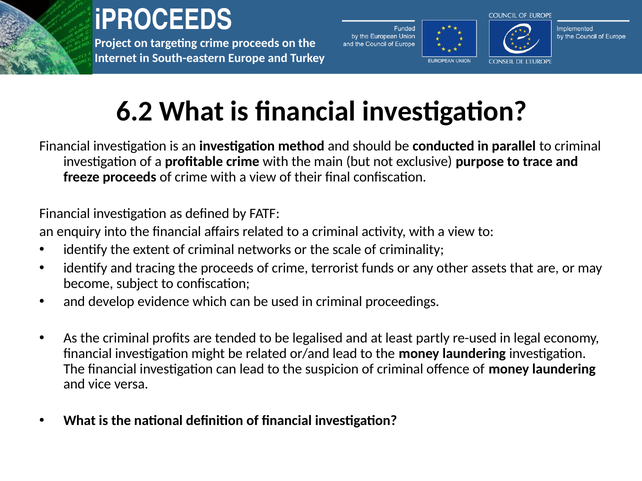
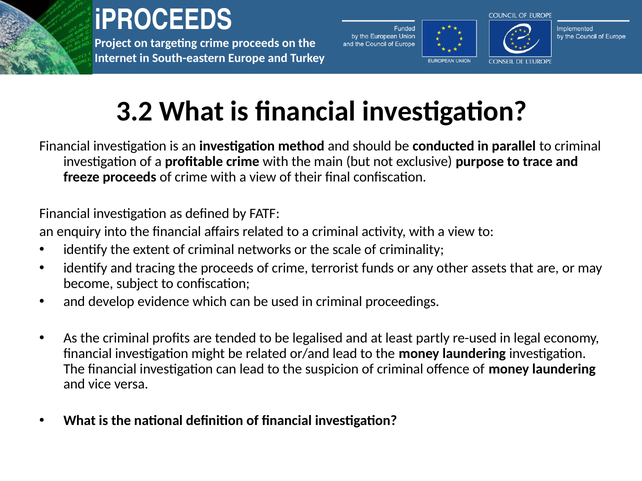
6.2: 6.2 -> 3.2 (134, 111)
